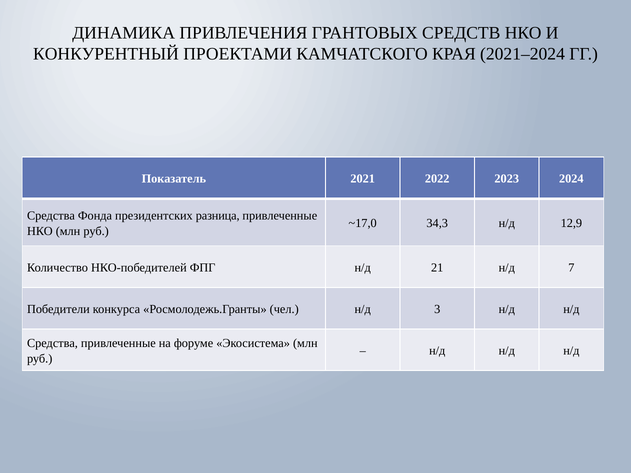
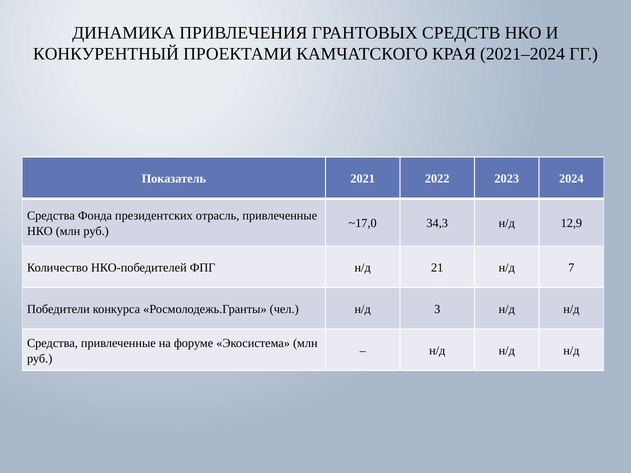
разница: разница -> отрасль (218, 216)
